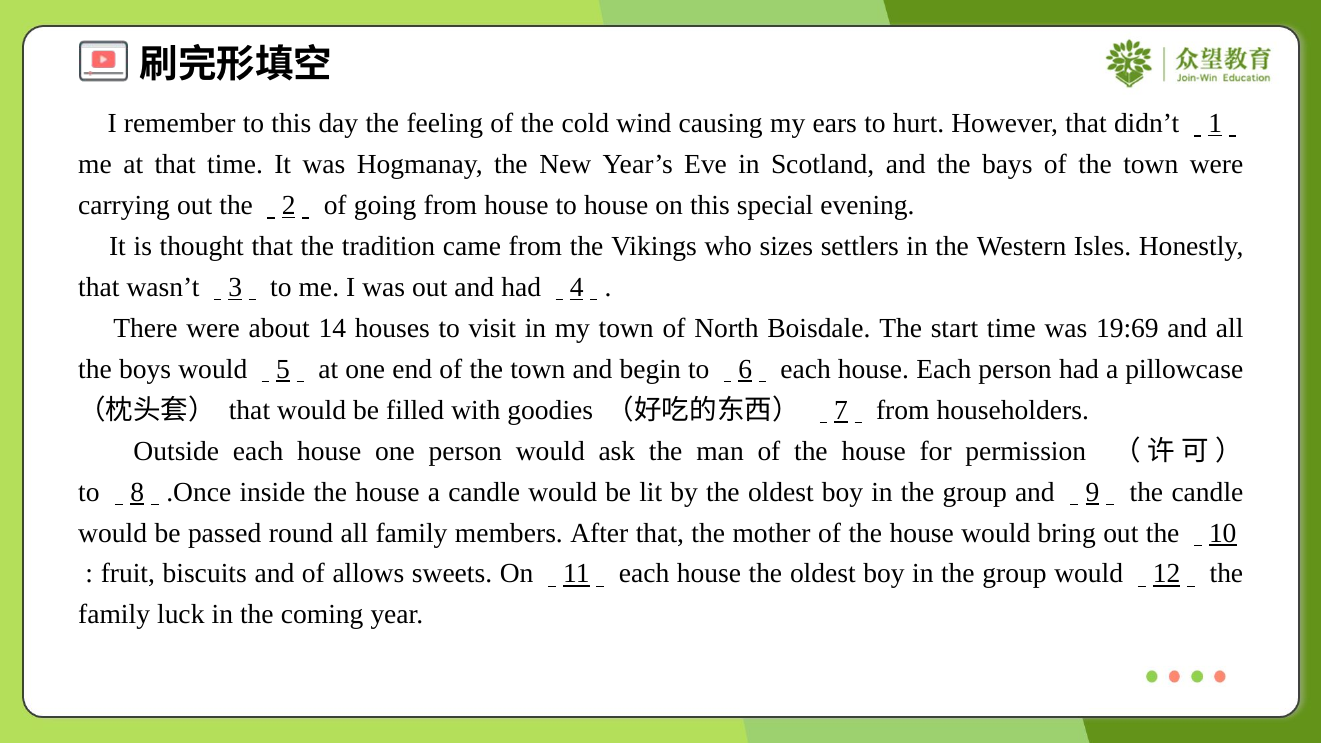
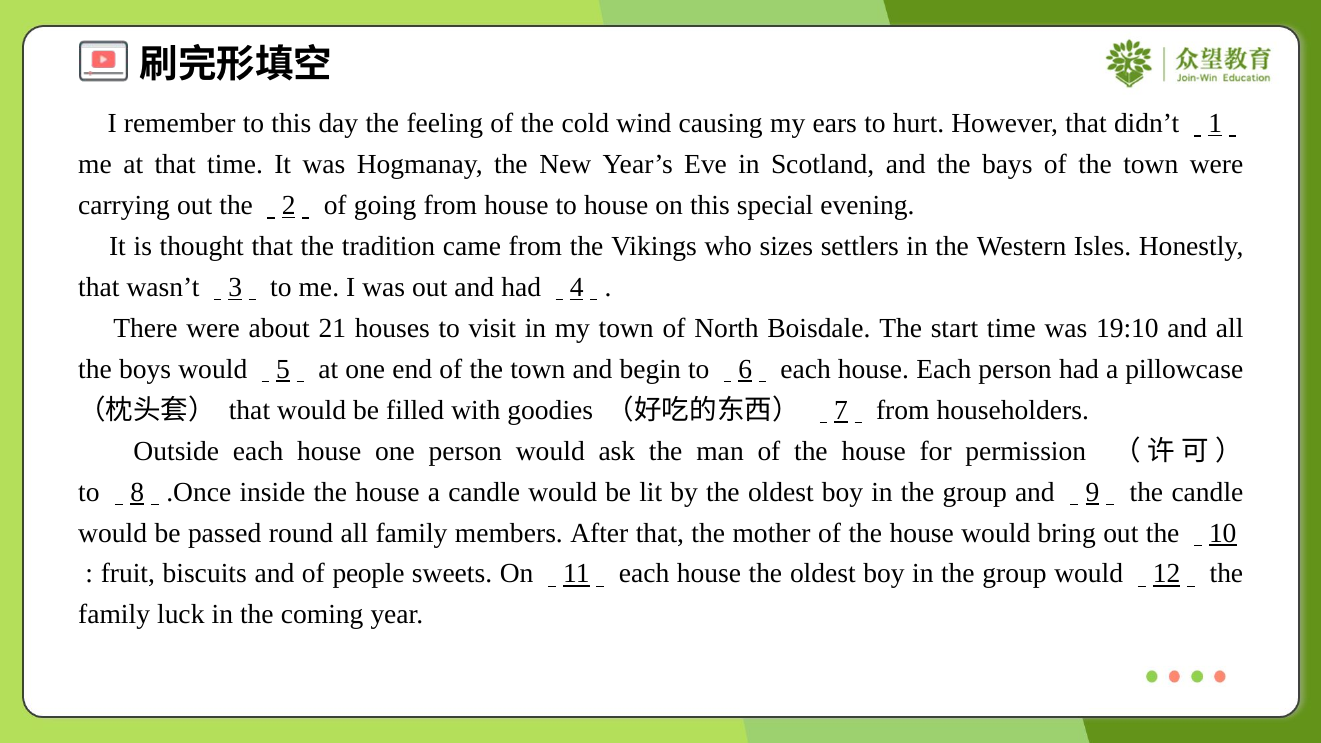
14: 14 -> 21 (332, 328)
19:69: 19:69 -> 19:10 (1127, 328)
allows: allows -> people (369, 574)
